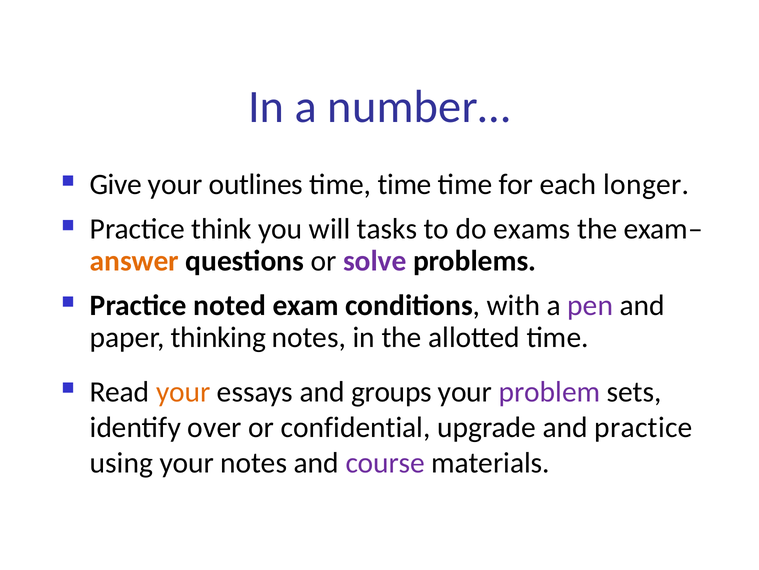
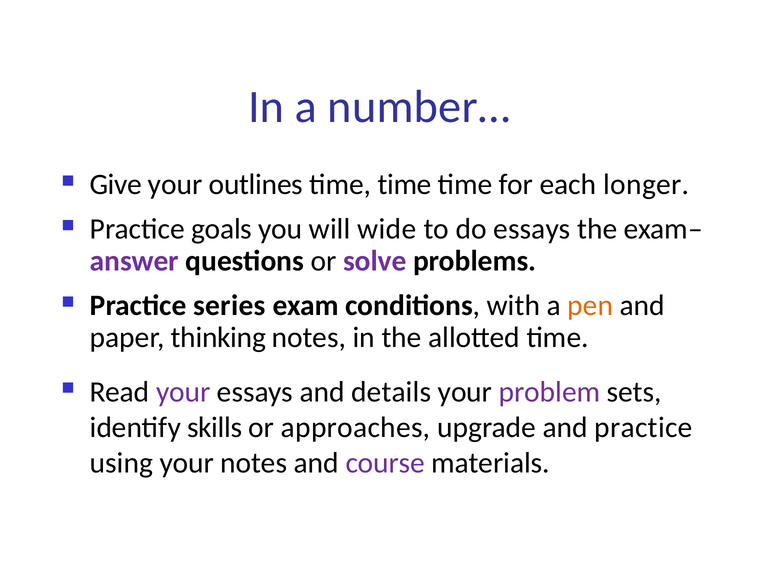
think: think -> goals (222, 229)
tasks: tasks -> wide (387, 229)
do exams: exams -> essays (532, 229)
answer colour: orange -> purple (134, 261)
noted: noted -> series (229, 305)
pen colour: purple -> orange (590, 305)
your colour: orange -> purple (183, 391)
groups: groups -> details (391, 391)
over: over -> skills (215, 427)
confidential: confidential -> approaches (356, 427)
